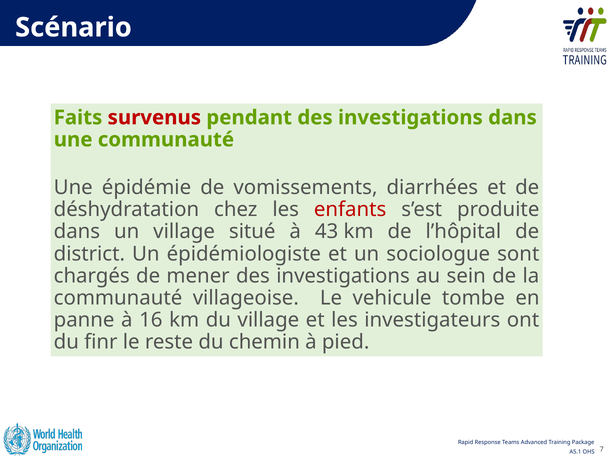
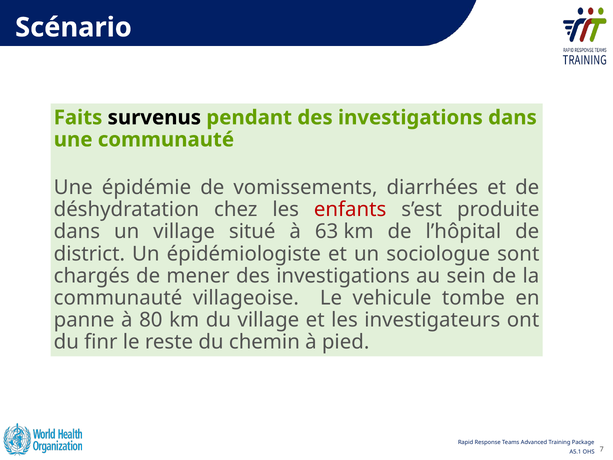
survenus colour: red -> black (154, 117)
43: 43 -> 63 (327, 232)
16: 16 -> 80 (151, 320)
